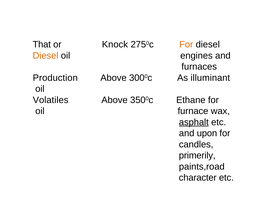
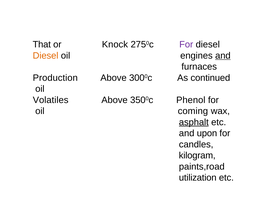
For colour: orange -> purple (186, 44)
and underline: none -> present (223, 56)
illuminant: illuminant -> continued (210, 78)
Ethane: Ethane -> Phenol (191, 100)
furnace: furnace -> coming (193, 111)
primerily: primerily -> kilogram (197, 155)
character: character -> utilization (198, 177)
